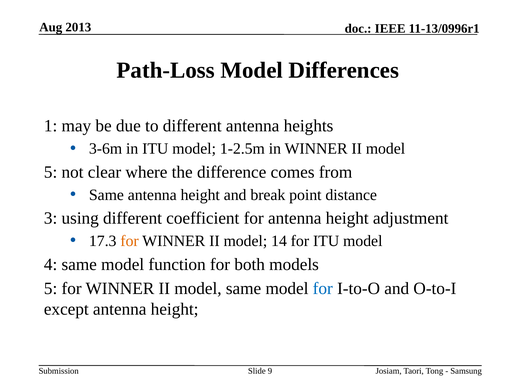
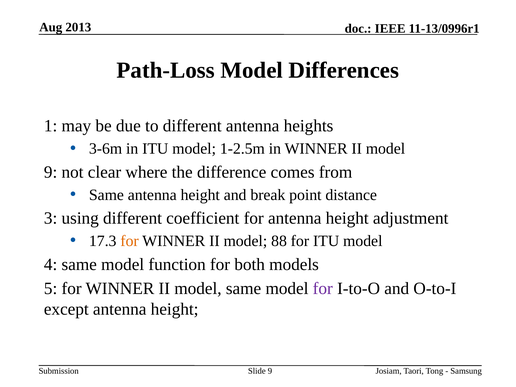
5: 5 -> 9 (51, 172)
14: 14 -> 88 (279, 241)
for colour: blue -> purple (323, 288)
